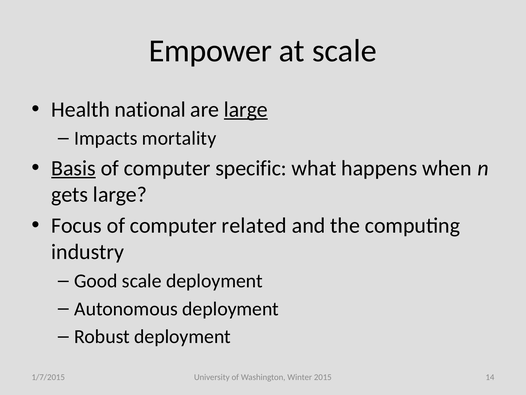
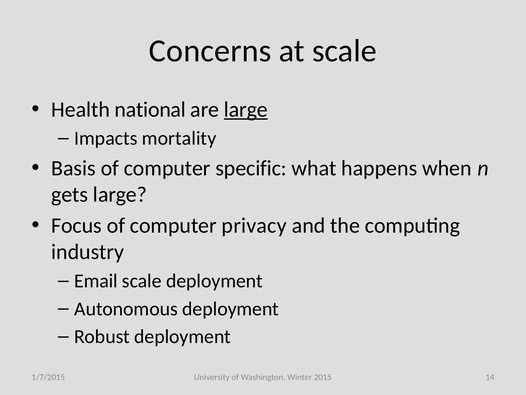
Empower: Empower -> Concerns (210, 51)
Basis underline: present -> none (74, 168)
related: related -> privacy (254, 225)
Good: Good -> Email (96, 281)
